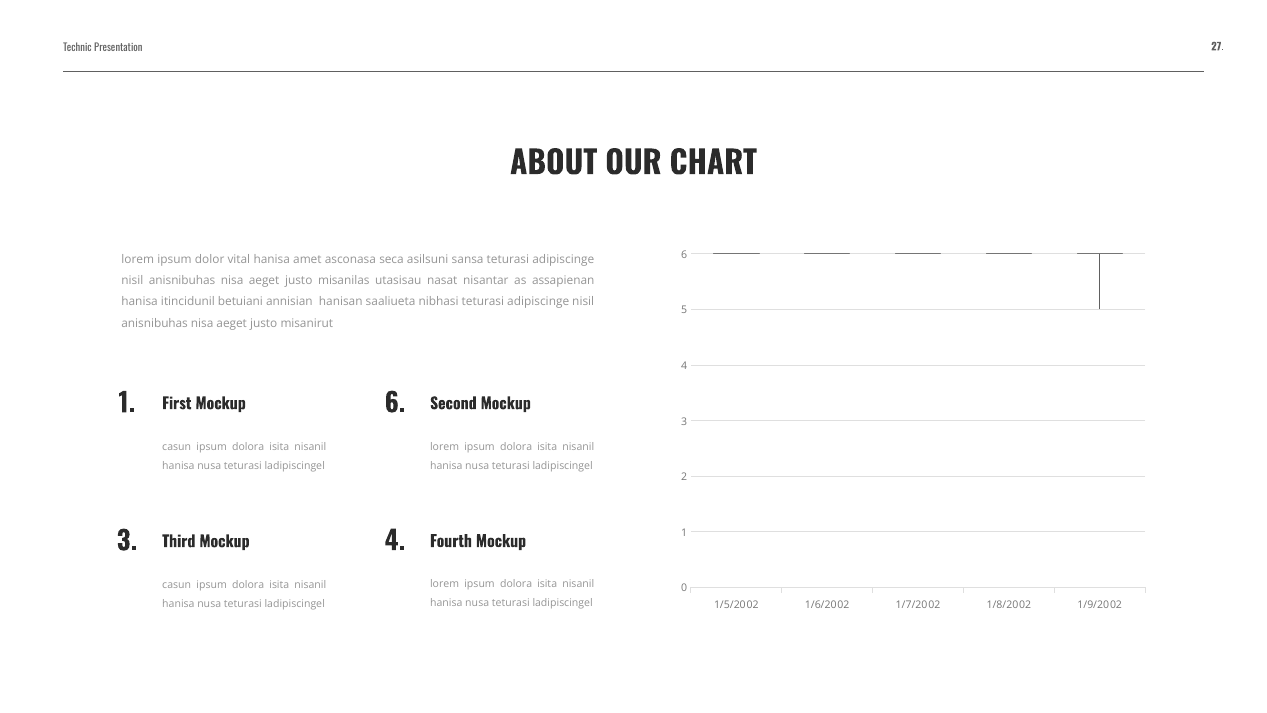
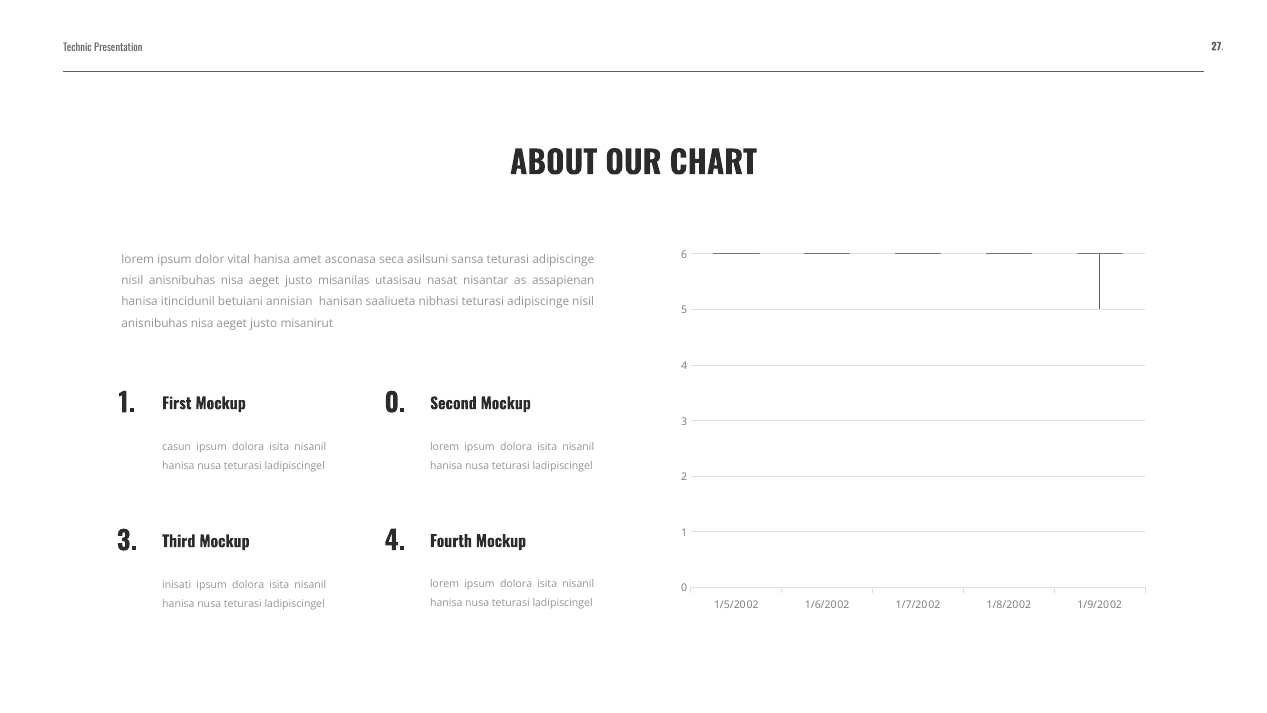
Mockup 6: 6 -> 0 (395, 403)
casun: casun -> inisati (177, 584)
